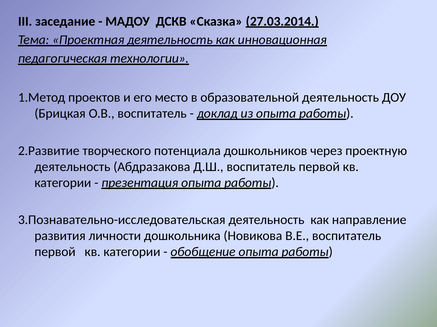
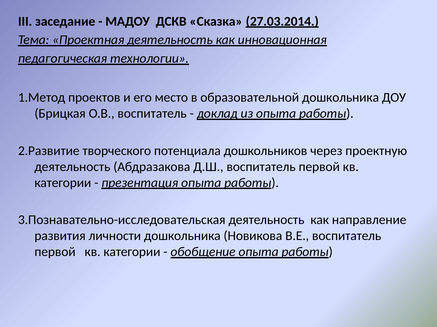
образовательной деятельность: деятельность -> дошкольника (341, 98)
